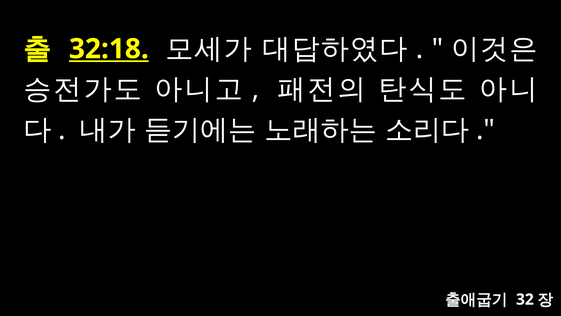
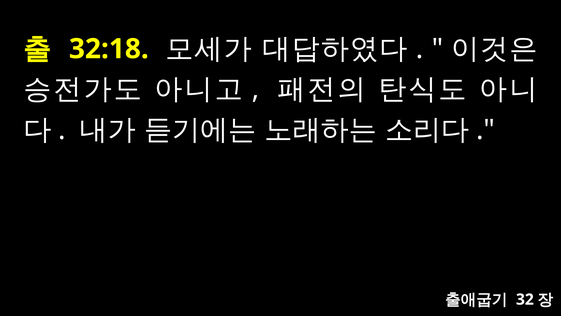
32:18 underline: present -> none (109, 49)
